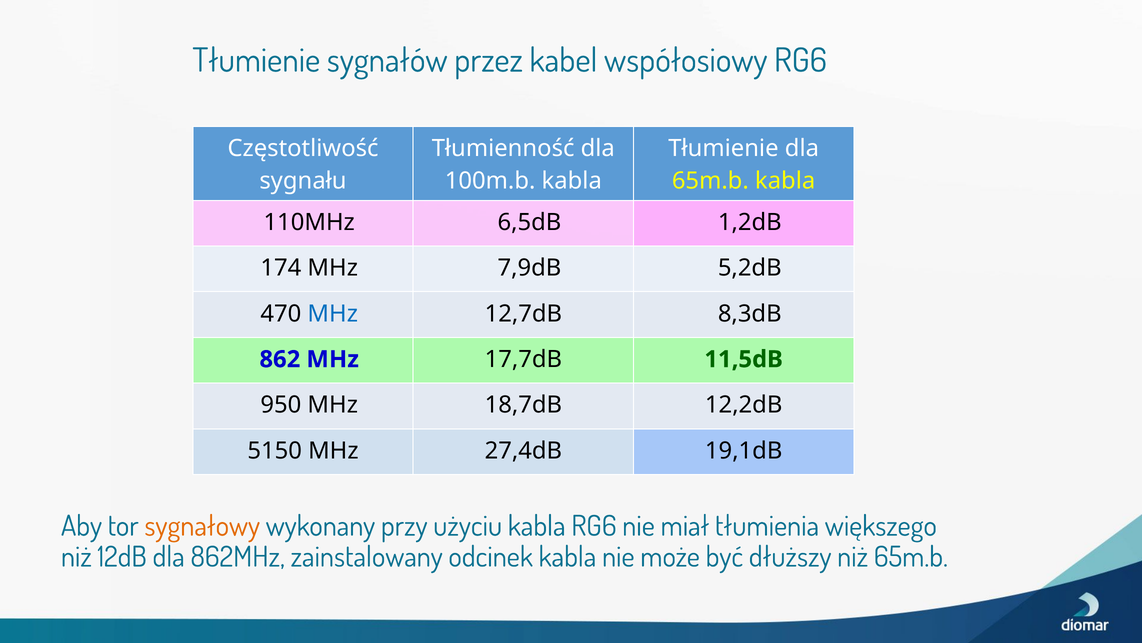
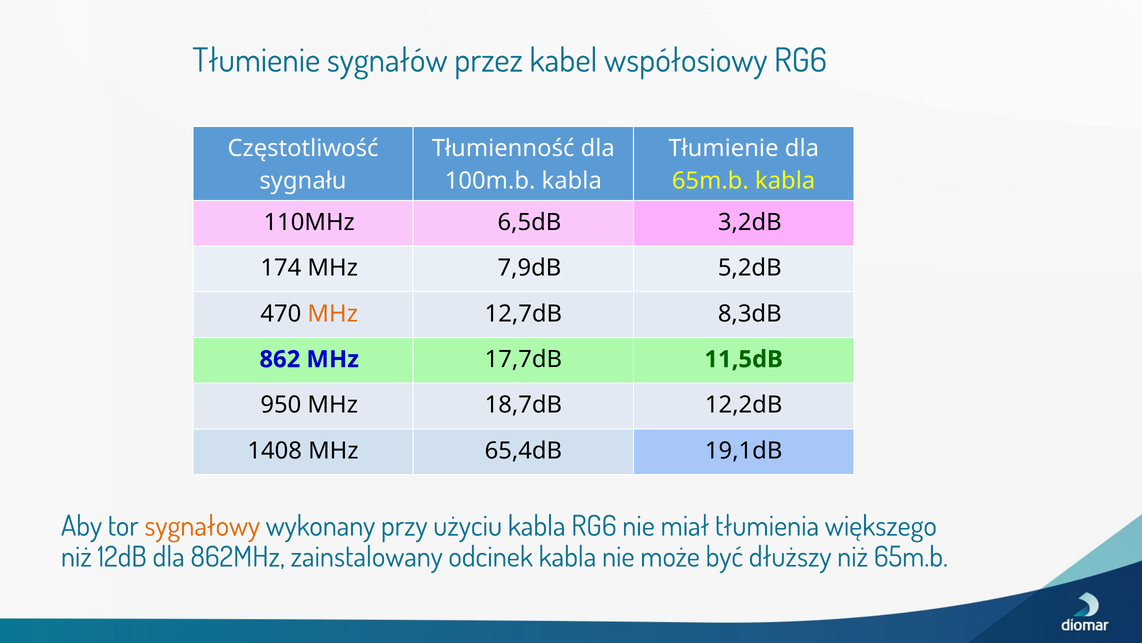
1,2dB: 1,2dB -> 3,2dB (750, 222)
MHz colour: blue -> orange (333, 313)
5150: 5150 -> 1408 (275, 450)
27,4dB: 27,4dB -> 65,4dB (523, 450)
